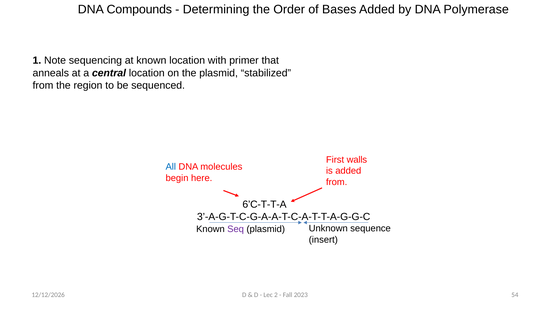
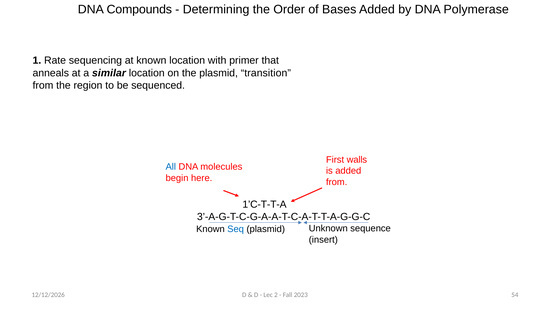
Note: Note -> Rate (55, 61)
central: central -> similar (109, 73)
stabilized: stabilized -> transition (266, 73)
6’C-T-T-A: 6’C-T-T-A -> 1’C-T-T-A (264, 205)
Seq colour: purple -> blue (236, 229)
